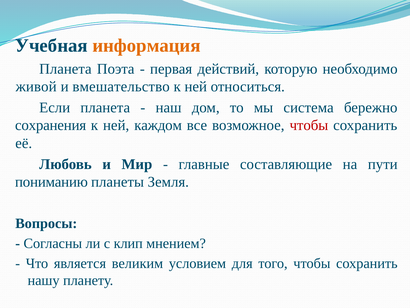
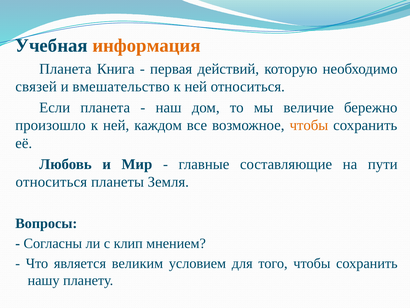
Поэта: Поэта -> Книга (116, 69)
живой: живой -> связей (36, 86)
система: система -> величие (309, 107)
сохранения: сохранения -> произошло (51, 125)
чтобы colour: red -> orange (309, 125)
пониманию: пониманию -> относиться (51, 182)
